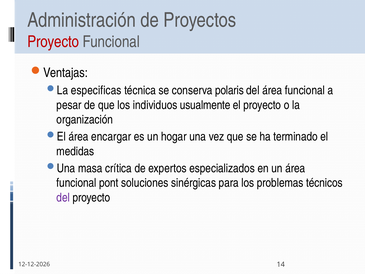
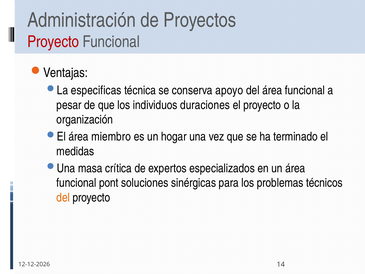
polaris: polaris -> apoyo (229, 90)
usualmente: usualmente -> duraciones (205, 105)
encargar: encargar -> miembro (111, 137)
del colour: purple -> orange (63, 197)
